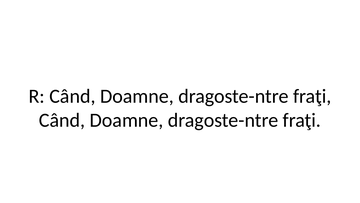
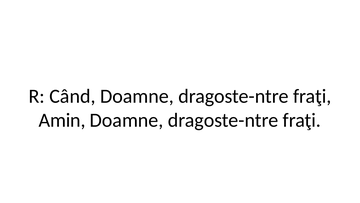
Când: Când -> Amin (62, 120)
